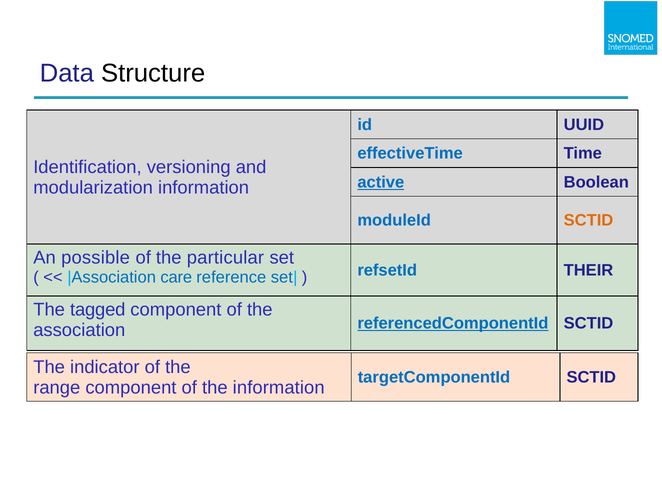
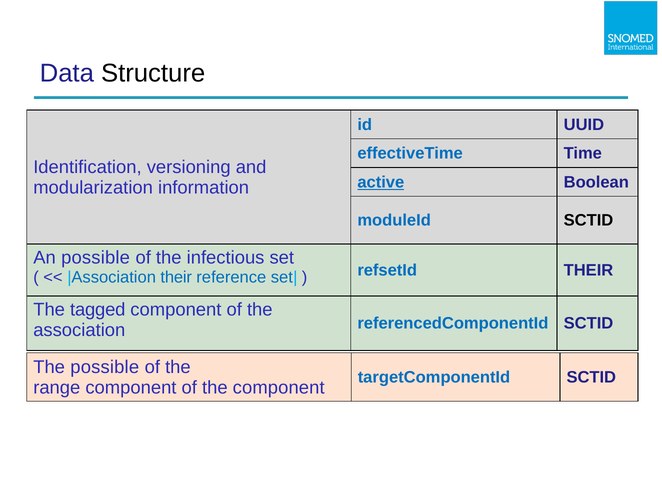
SCTID colour: orange -> black (589, 221)
particular: particular -> infectious (226, 258)
care: care -> their (176, 278)
referencedComponentId underline: present -> none (453, 324)
The indicator: indicator -> possible (105, 367)
the information: information -> component (279, 388)
